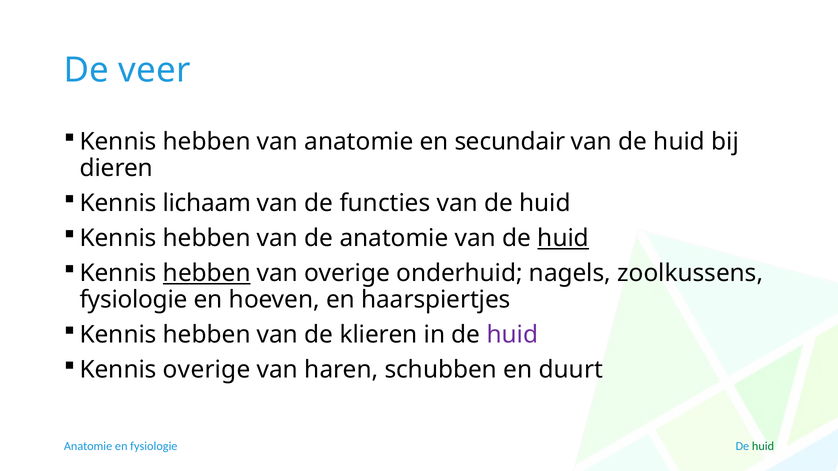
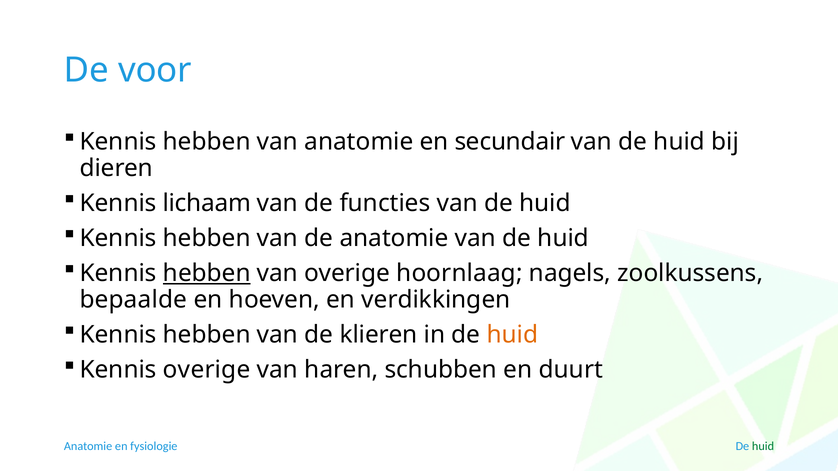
veer: veer -> voor (155, 70)
huid underline: present -> none (563, 238)
onderhuid: onderhuid -> hoornlaag (459, 273)
fysiologie: fysiologie -> bepaalde (133, 300)
haarspiertjes: haarspiertjes -> verdikkingen (436, 300)
huid colour: purple -> orange (512, 335)
